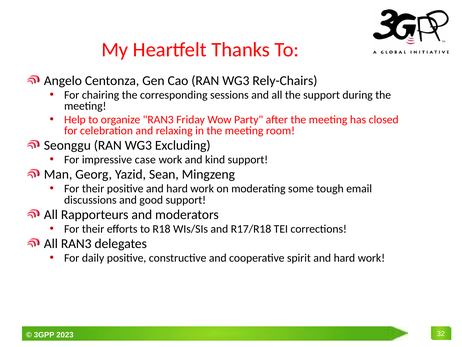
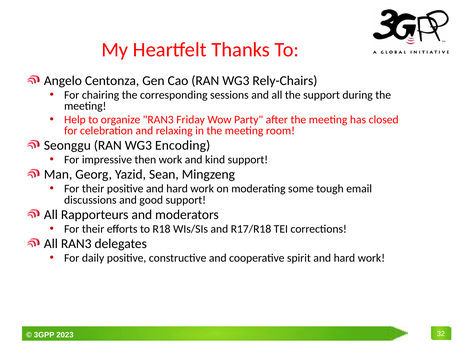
Excluding: Excluding -> Encoding (183, 145)
case: case -> then (145, 160)
